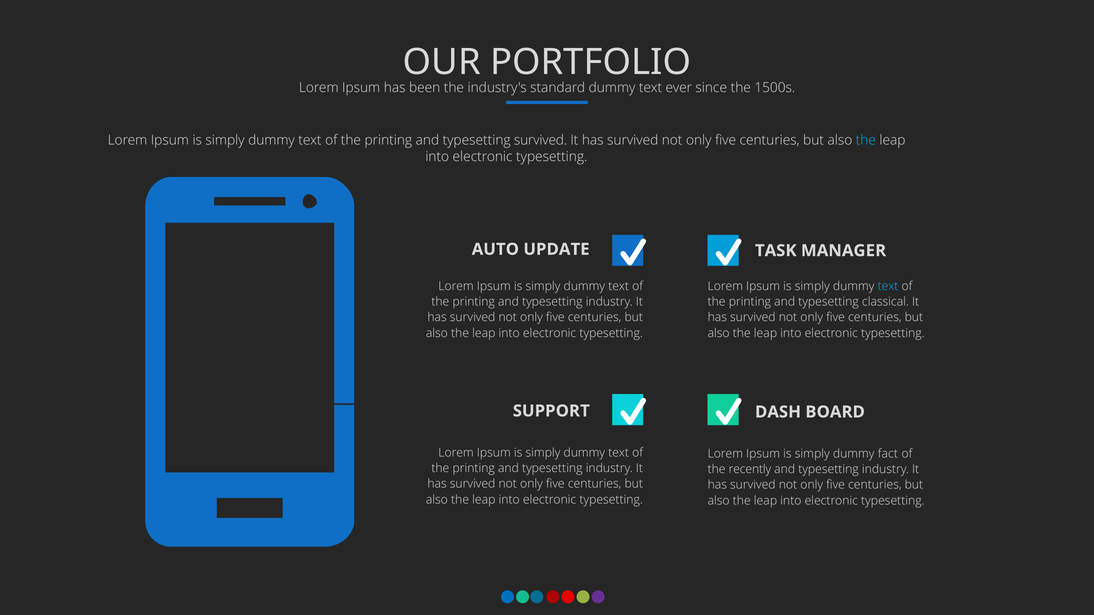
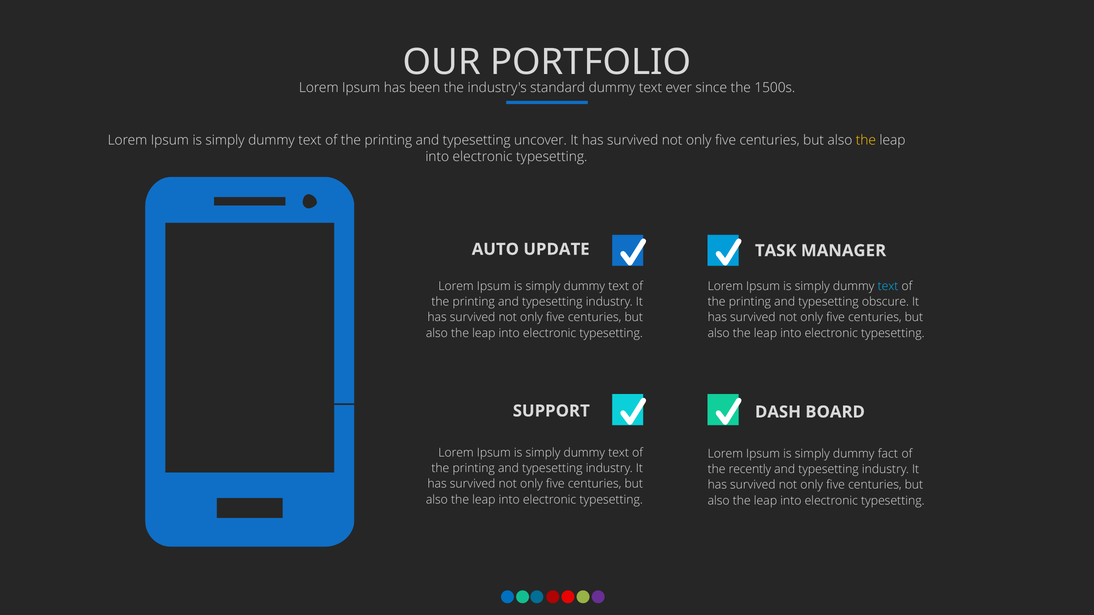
typesetting survived: survived -> uncover (540, 140)
the colour: light blue -> yellow (866, 140)
classical: classical -> obscure (885, 302)
